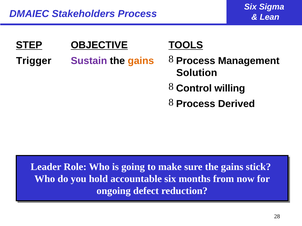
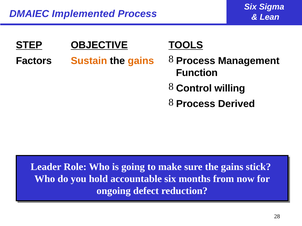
Stakeholders: Stakeholders -> Implemented (83, 14)
Trigger: Trigger -> Factors (34, 61)
Sustain colour: purple -> orange (89, 61)
Solution: Solution -> Function (197, 73)
